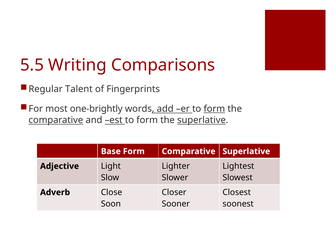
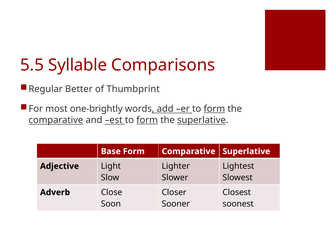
Writing: Writing -> Syllable (78, 65)
Talent: Talent -> Better (79, 89)
Fingerprints: Fingerprints -> Thumbprint (133, 89)
form underline: none -> present (147, 120)
